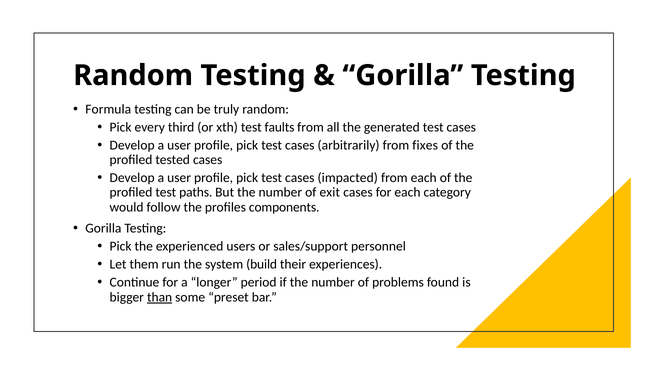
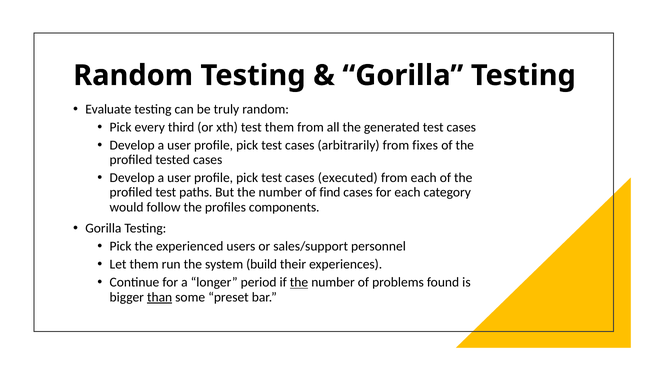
Formula: Formula -> Evaluate (108, 109)
test faults: faults -> them (279, 127)
impacted: impacted -> executed (348, 178)
exit: exit -> find (330, 192)
the underline: none -> present (299, 282)
